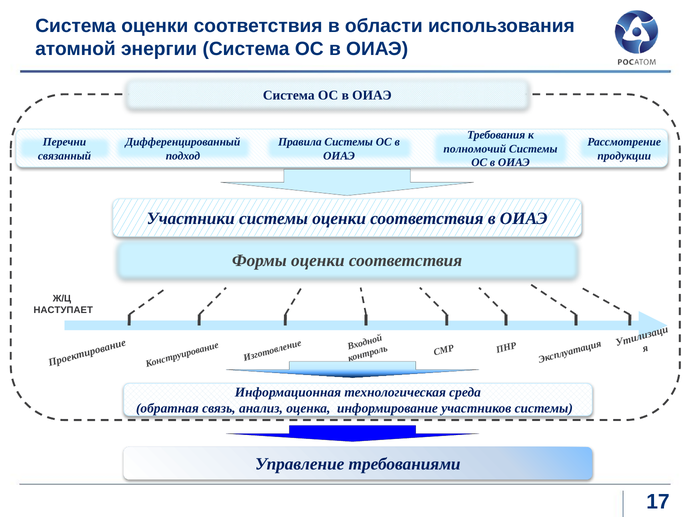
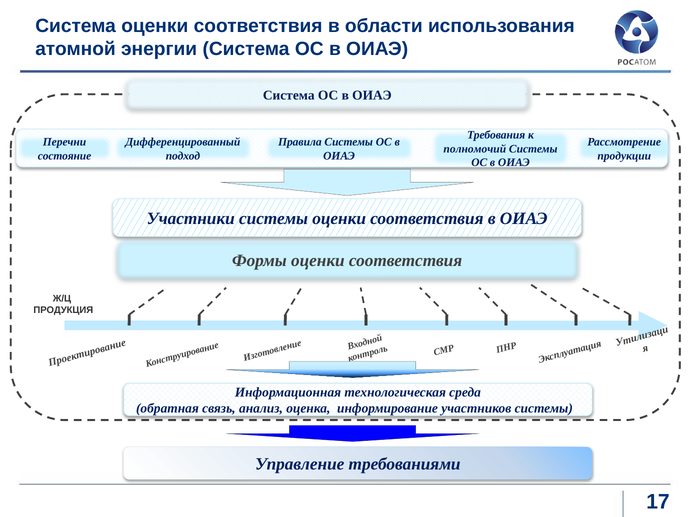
связанный: связанный -> состояние (65, 156)
НАСТУПАЕТ: НАСТУПАЕТ -> ПРОДУКЦИЯ (63, 310)
